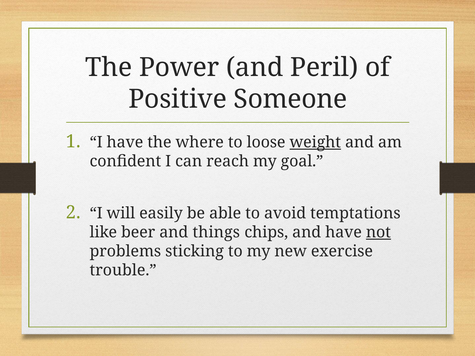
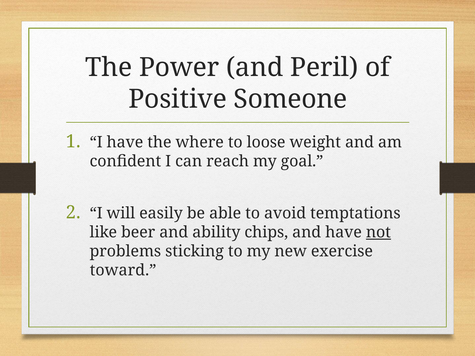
weight underline: present -> none (315, 142)
things: things -> ability (216, 233)
trouble: trouble -> toward (123, 271)
